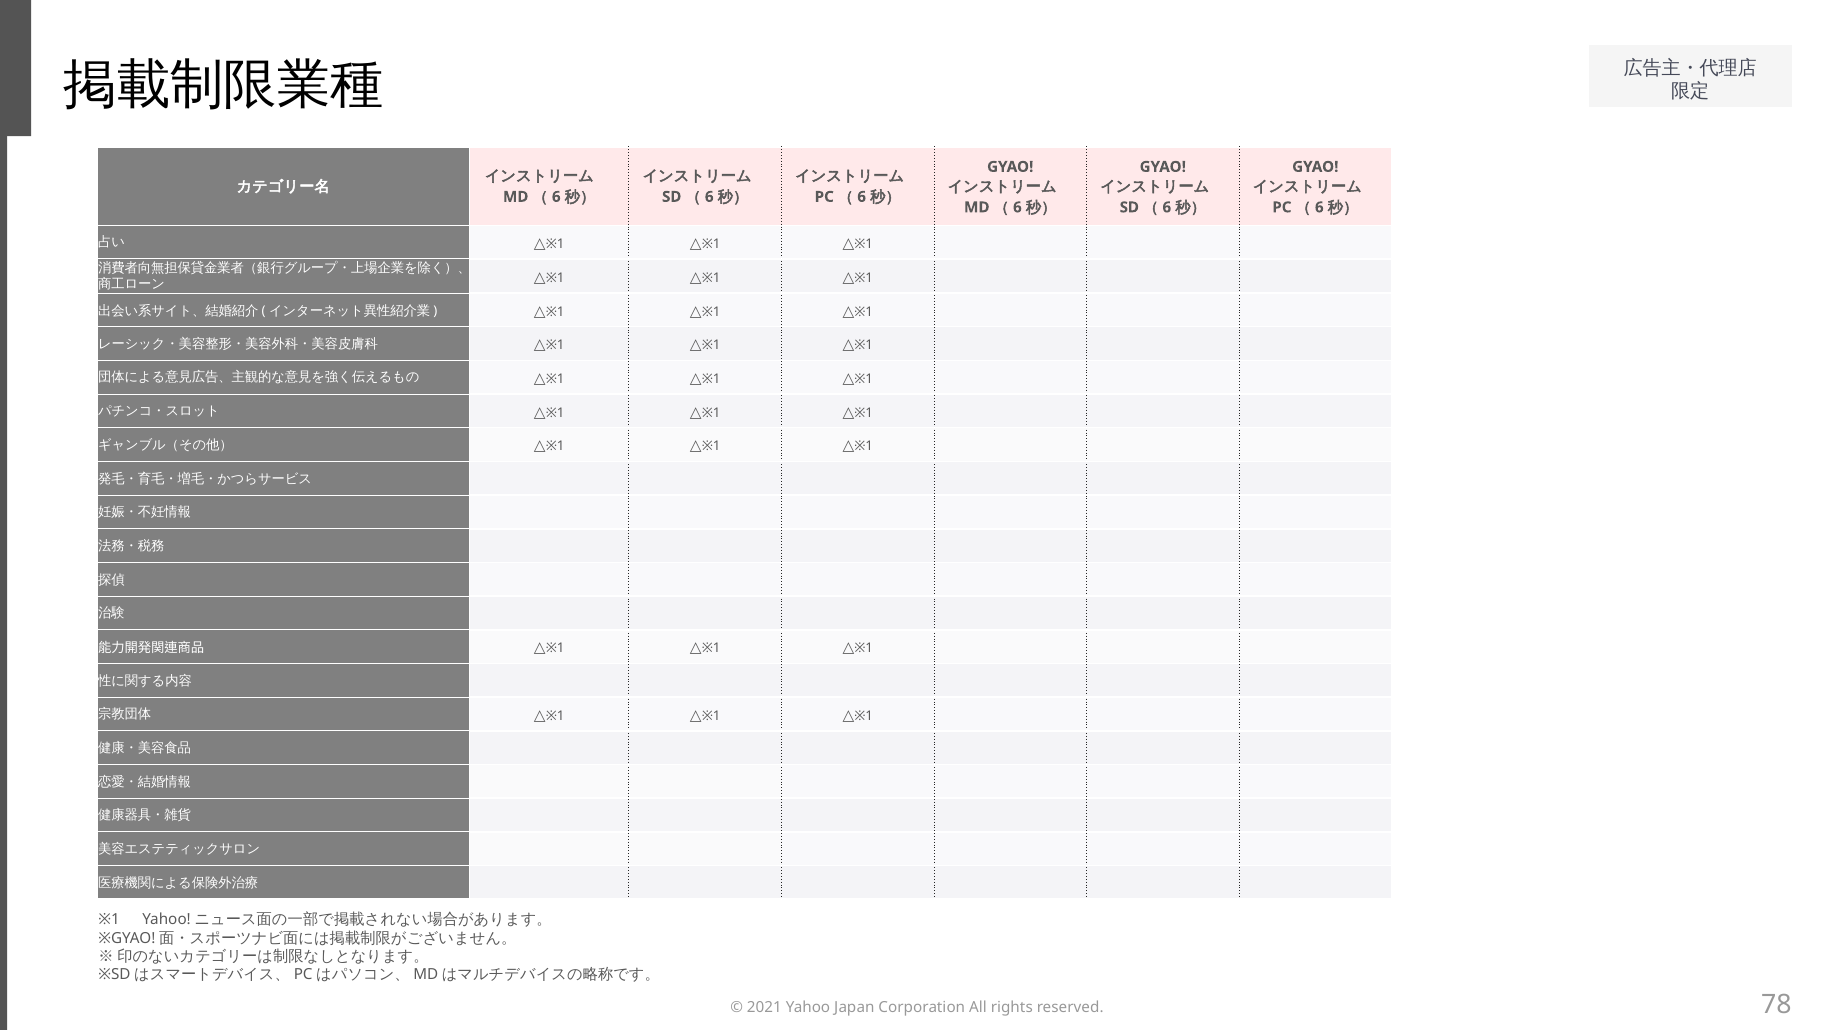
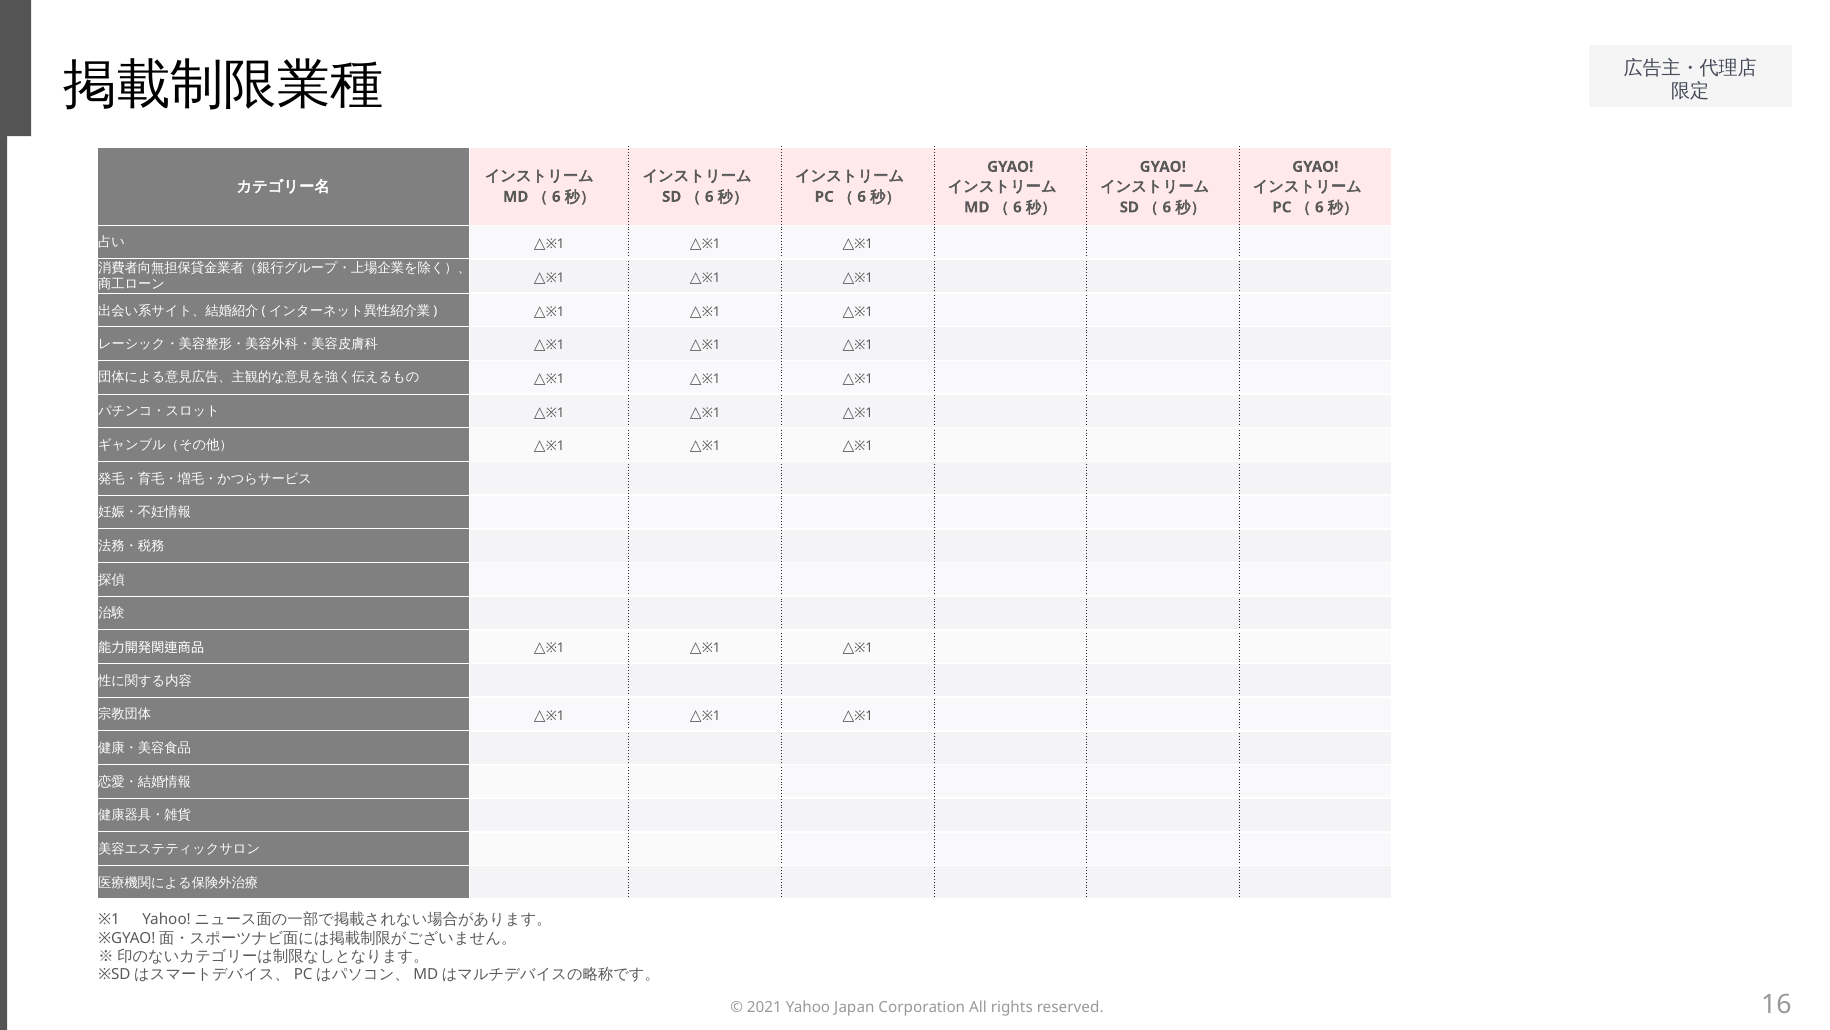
78: 78 -> 16 (1776, 1004)
